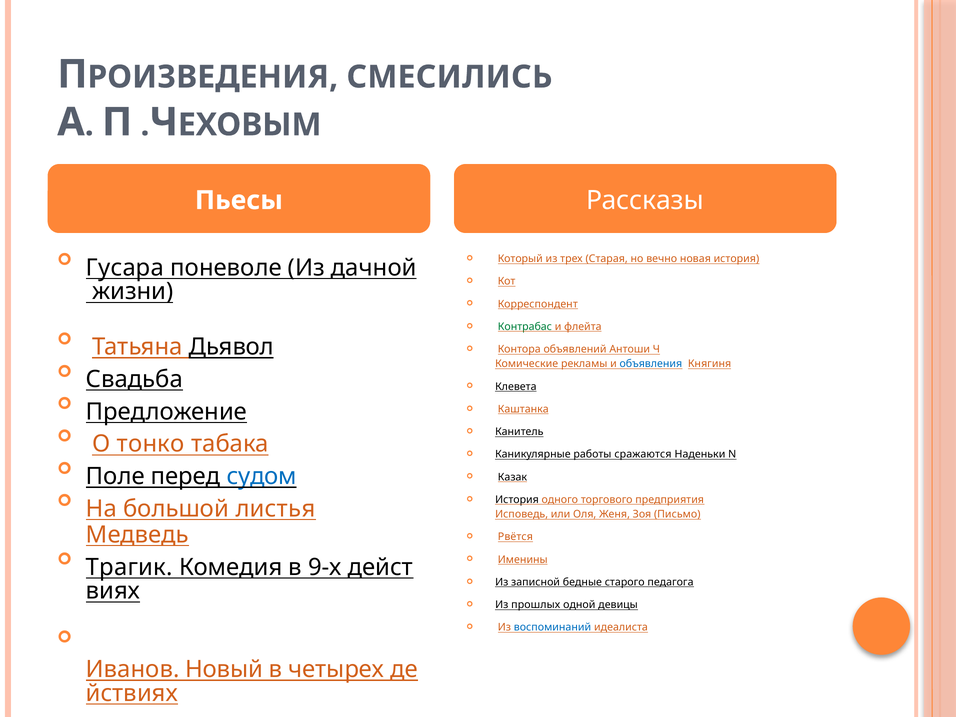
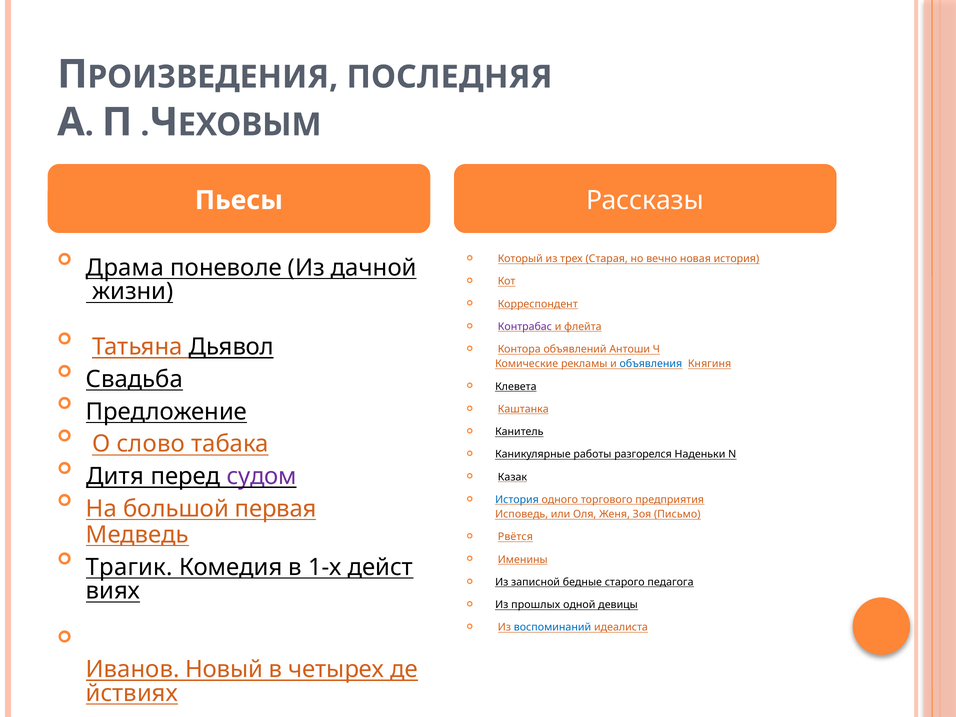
СМЕСИЛИСЬ: СМЕСИЛИСЬ -> ПОСЛЕДНЯЯ (449, 77)
Гусара: Гусара -> Драма (125, 268)
Контрабас colour: green -> purple (525, 327)
тонко: тонко -> слово (151, 444)
сражаются: сражаются -> разгорелся (643, 454)
Поле: Поле -> Дитя (115, 476)
судом colour: blue -> purple (262, 476)
листья: листья -> первая (276, 509)
История colour: black -> blue (517, 500)
9-х: 9-х -> 1-х (325, 567)
